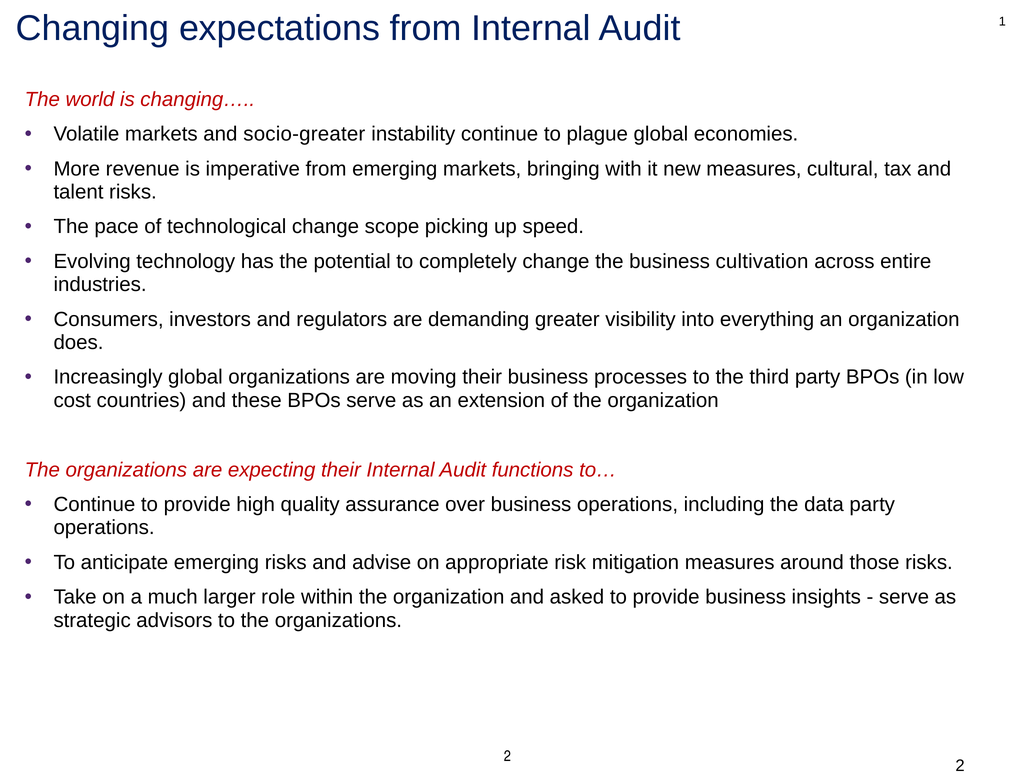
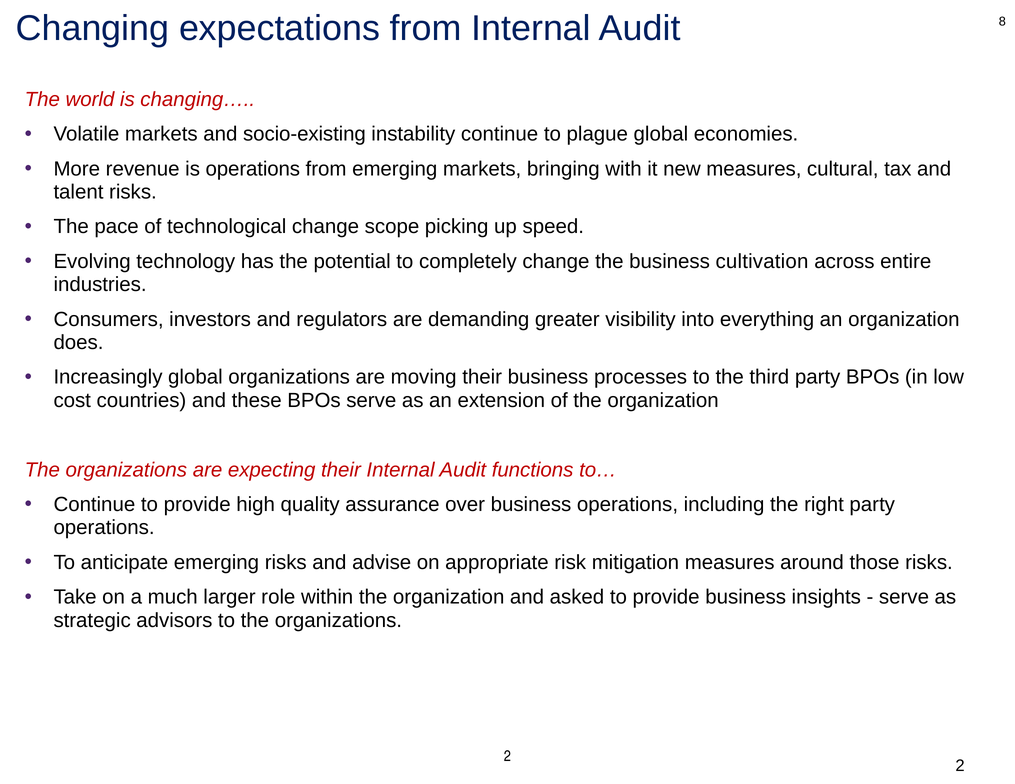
1: 1 -> 8 (1002, 21)
socio-greater: socio-greater -> socio-existing (304, 134)
is imperative: imperative -> operations (253, 169)
data: data -> right (824, 505)
